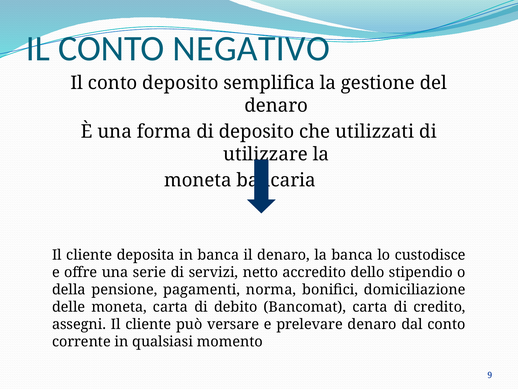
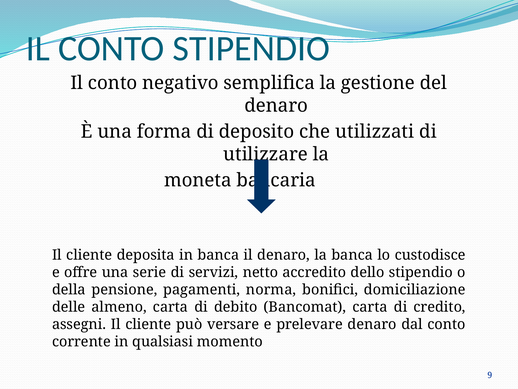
CONTO NEGATIVO: NEGATIVO -> STIPENDIO (251, 49)
conto deposito: deposito -> negativo (180, 83)
delle moneta: moneta -> almeno (119, 307)
